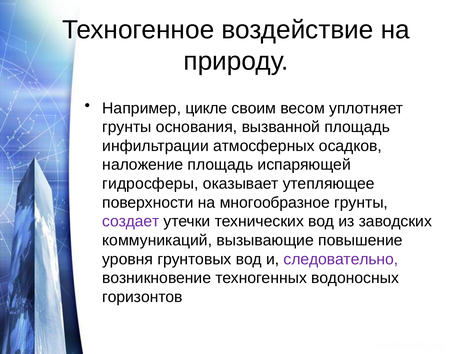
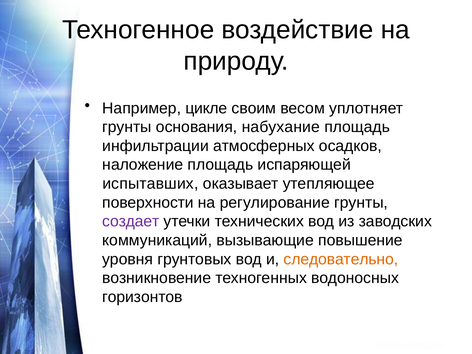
вызванной: вызванной -> набухание (281, 127)
гидросферы: гидросферы -> испытавших (150, 184)
многообразное: многообразное -> регулирование (275, 203)
следовательно colour: purple -> orange (341, 259)
